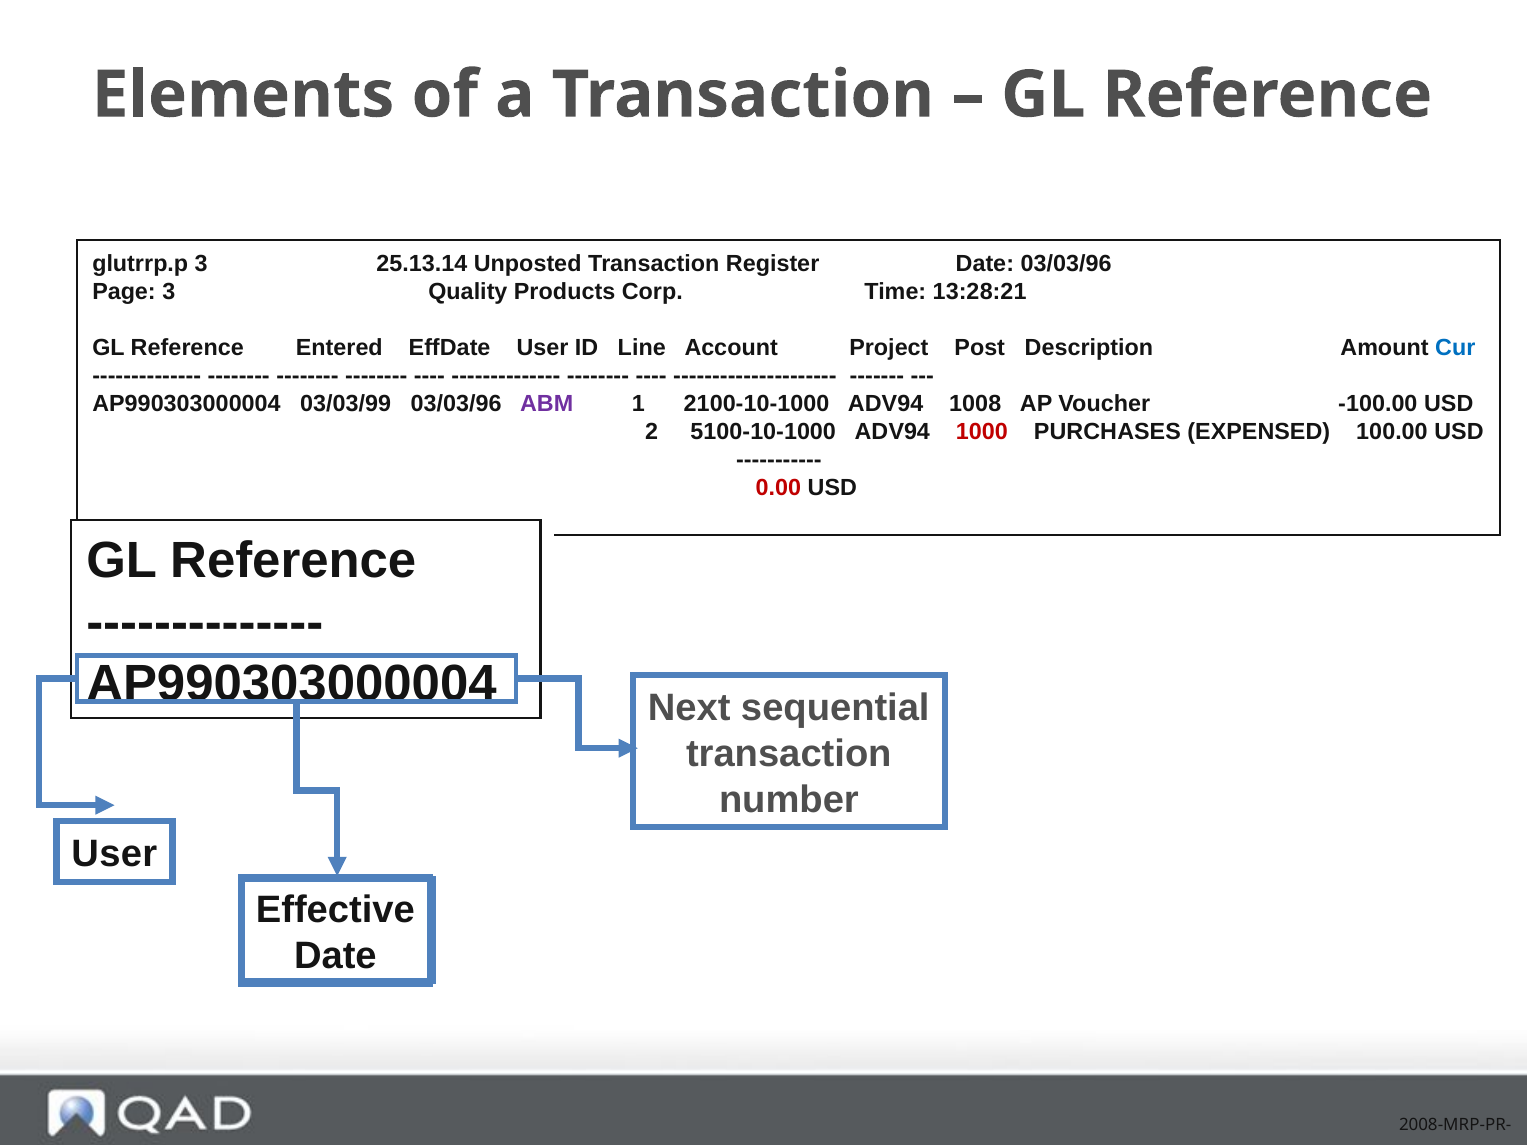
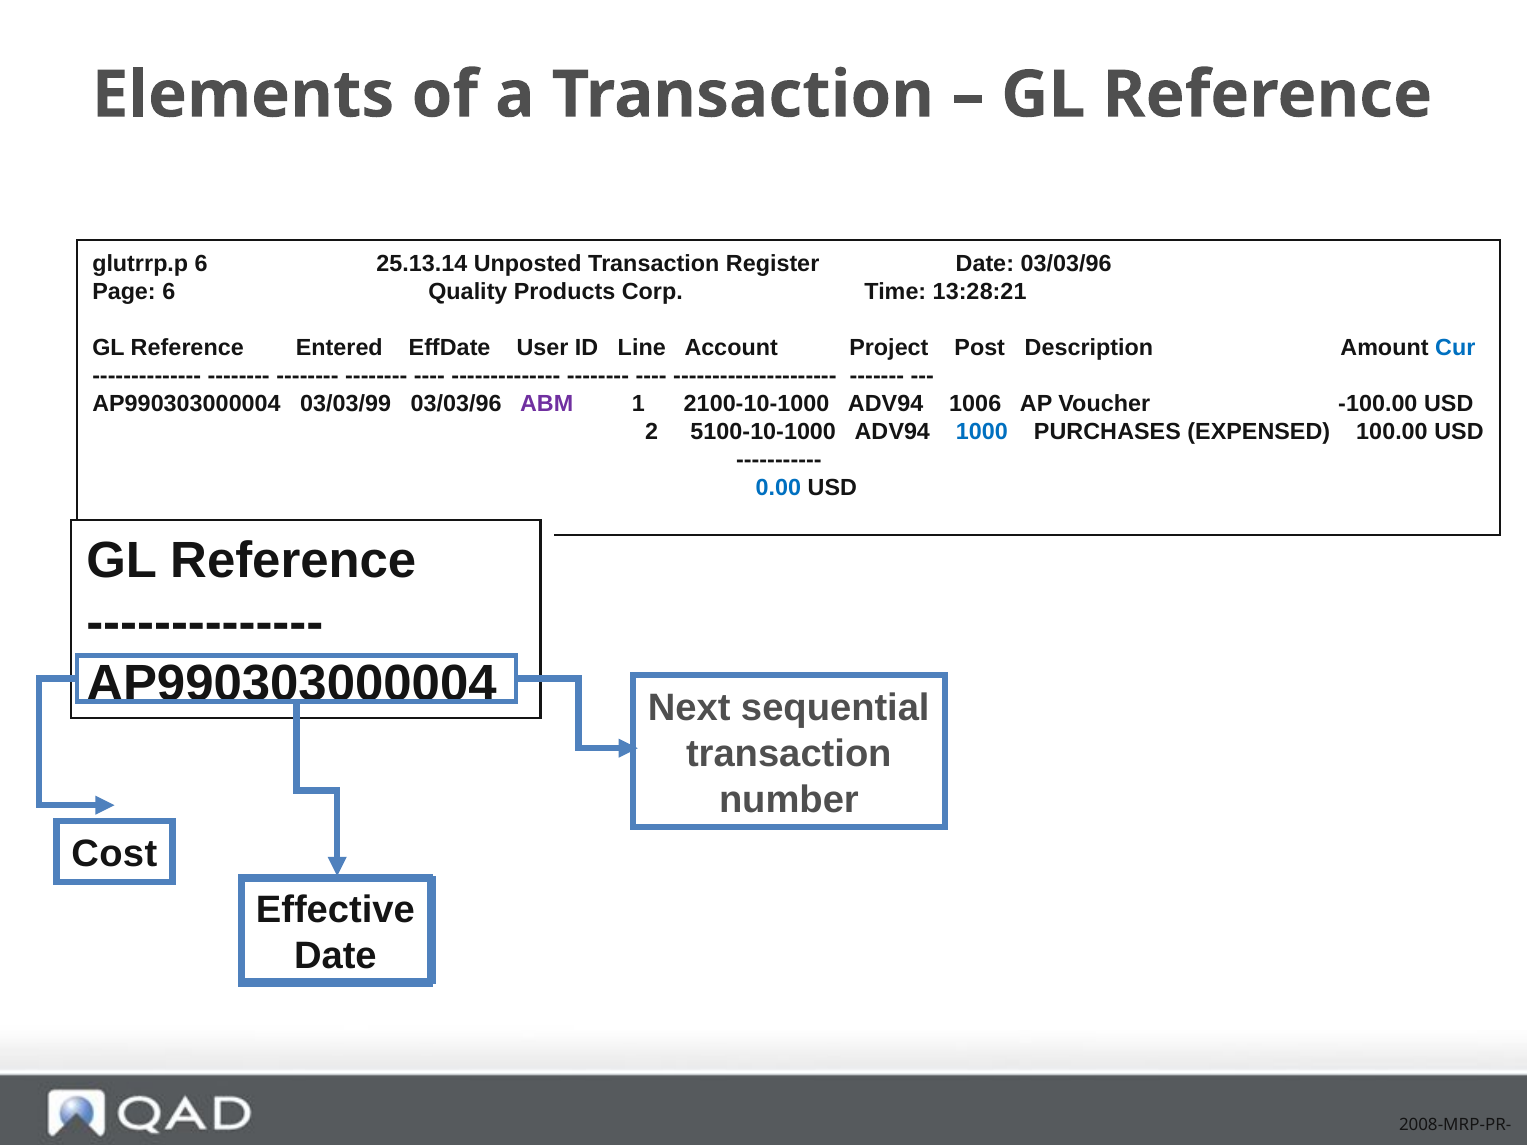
3: 3 -> 6 (201, 263)
3: 3 -> 6 (169, 291)
1008: 1008 -> 1006 (975, 404)
1000 colour: red -> blue (982, 432)
0.00 colour: red -> blue (778, 488)
User: User -> Cost (114, 854)
